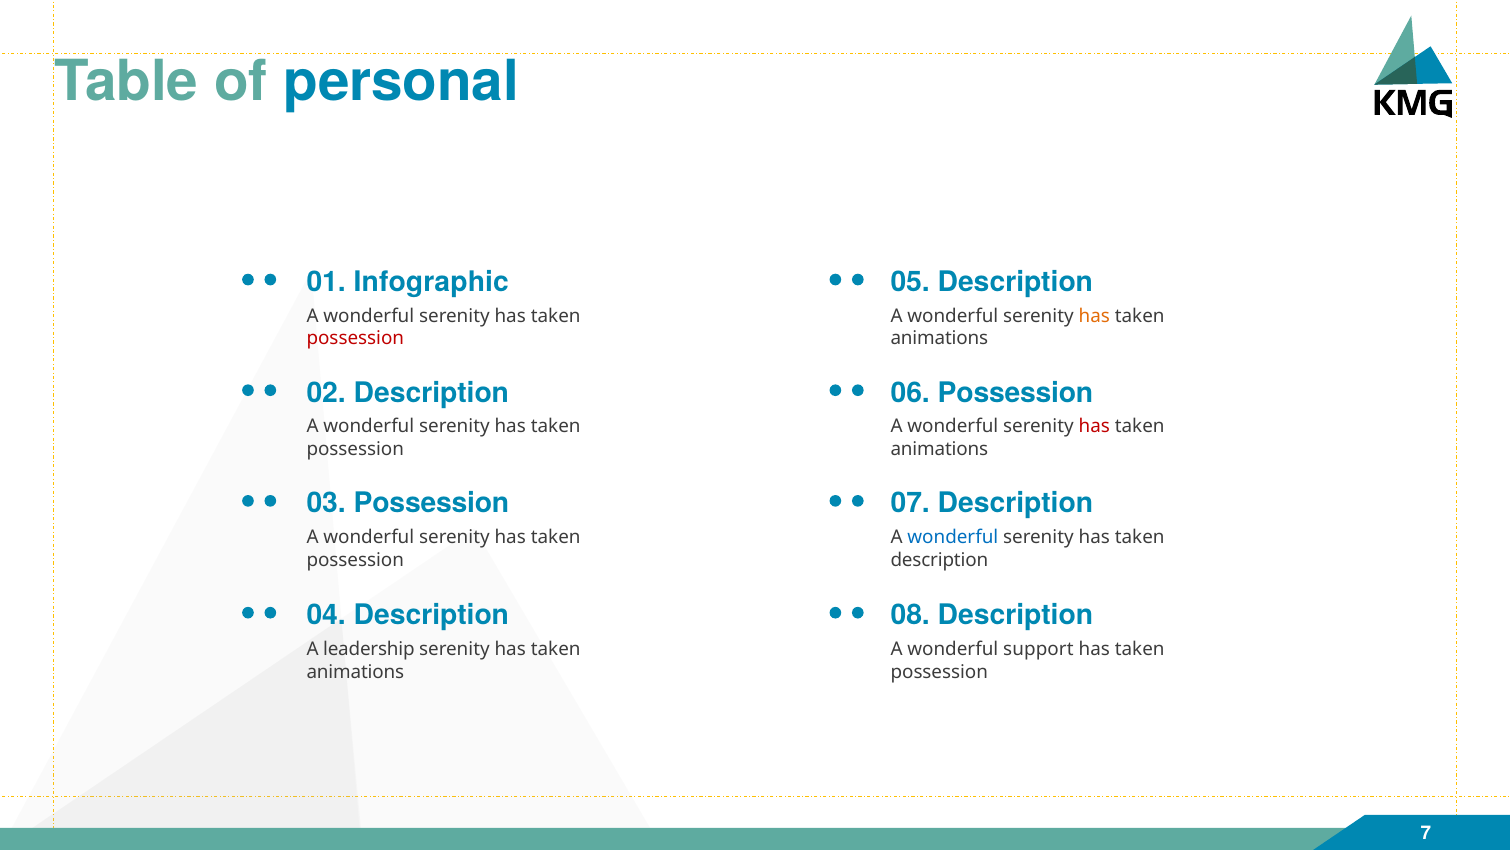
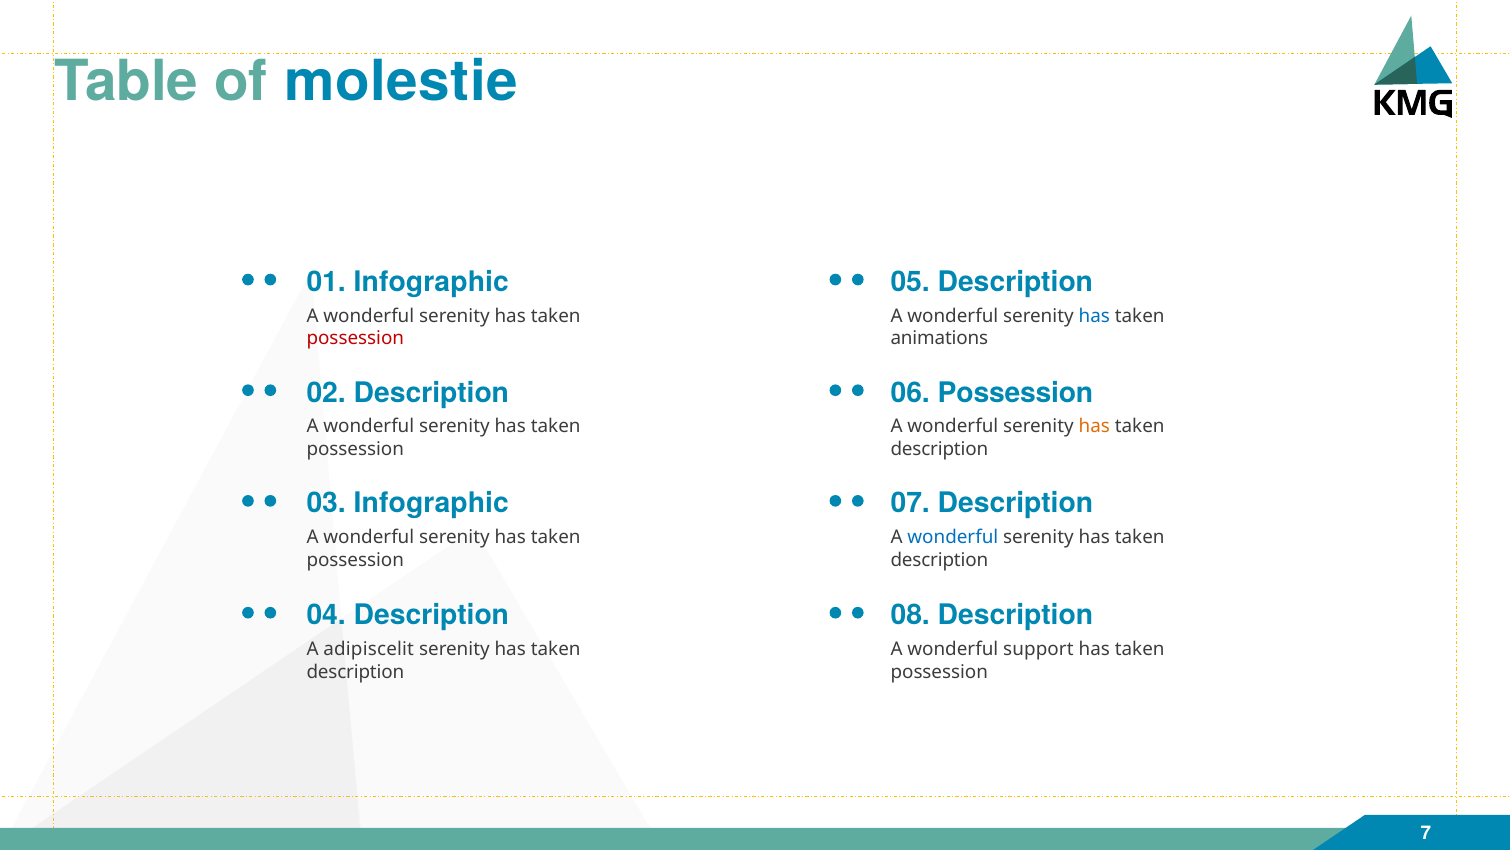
personal: personal -> molestie (401, 81)
has colour: orange -> blue (1094, 316)
has colour: red -> orange (1094, 426)
animations: animations -> description (939, 449)
03 Possession: Possession -> Infographic (431, 503)
leadership: leadership -> adipiscelit (369, 649)
animations: animations -> description (355, 671)
